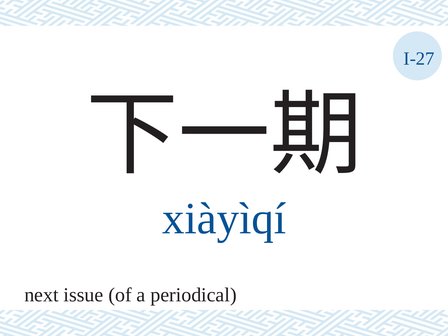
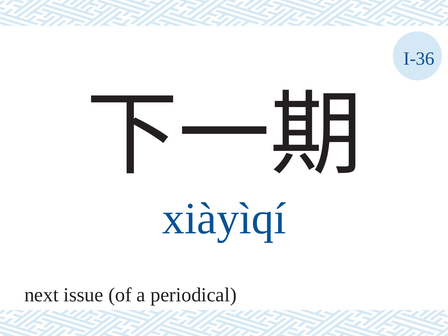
I-27: I-27 -> I-36 (419, 59)
